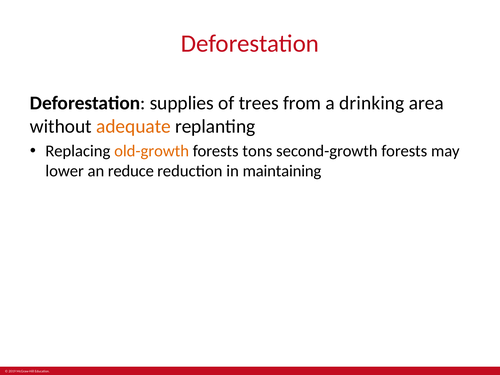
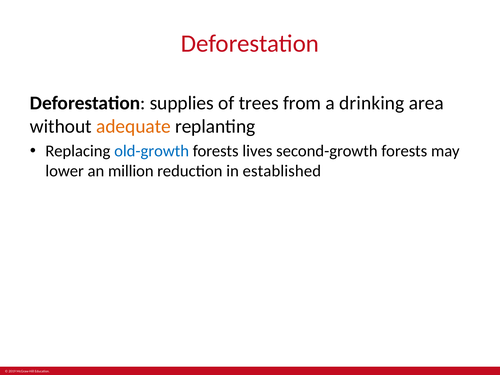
old-growth colour: orange -> blue (152, 151)
tons: tons -> lives (257, 151)
reduce: reduce -> million (131, 171)
maintaining: maintaining -> established (282, 171)
